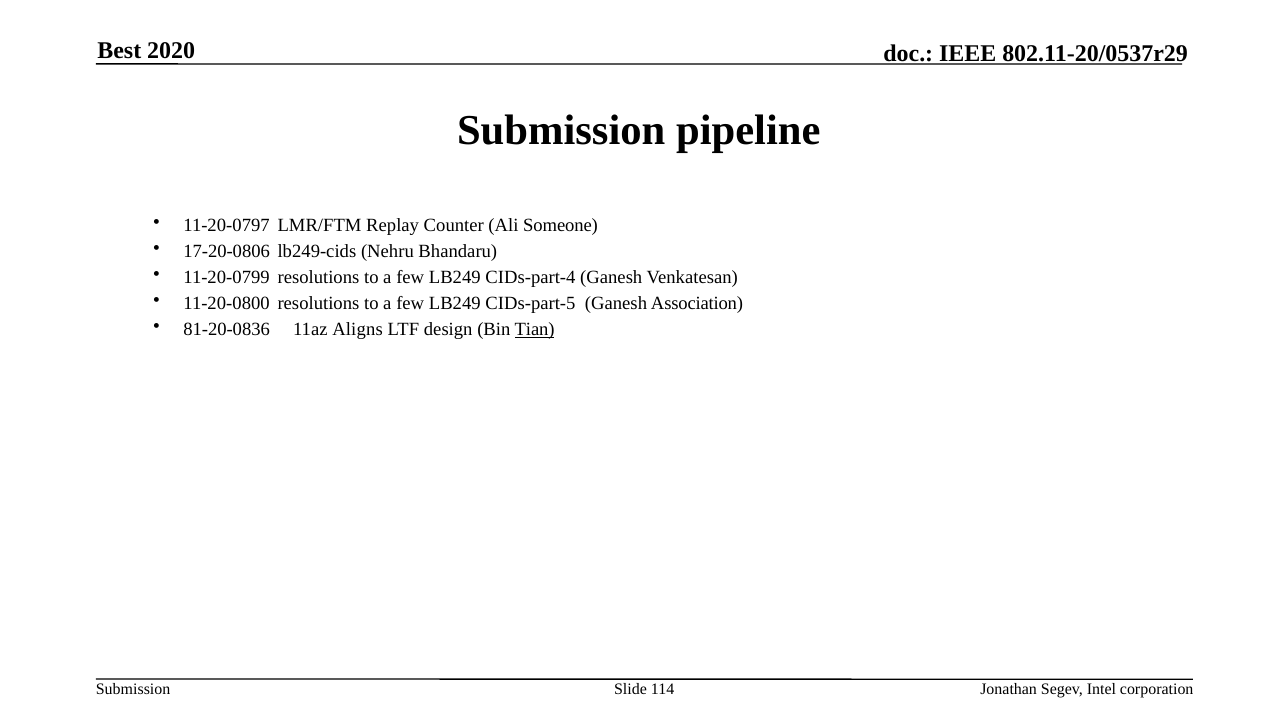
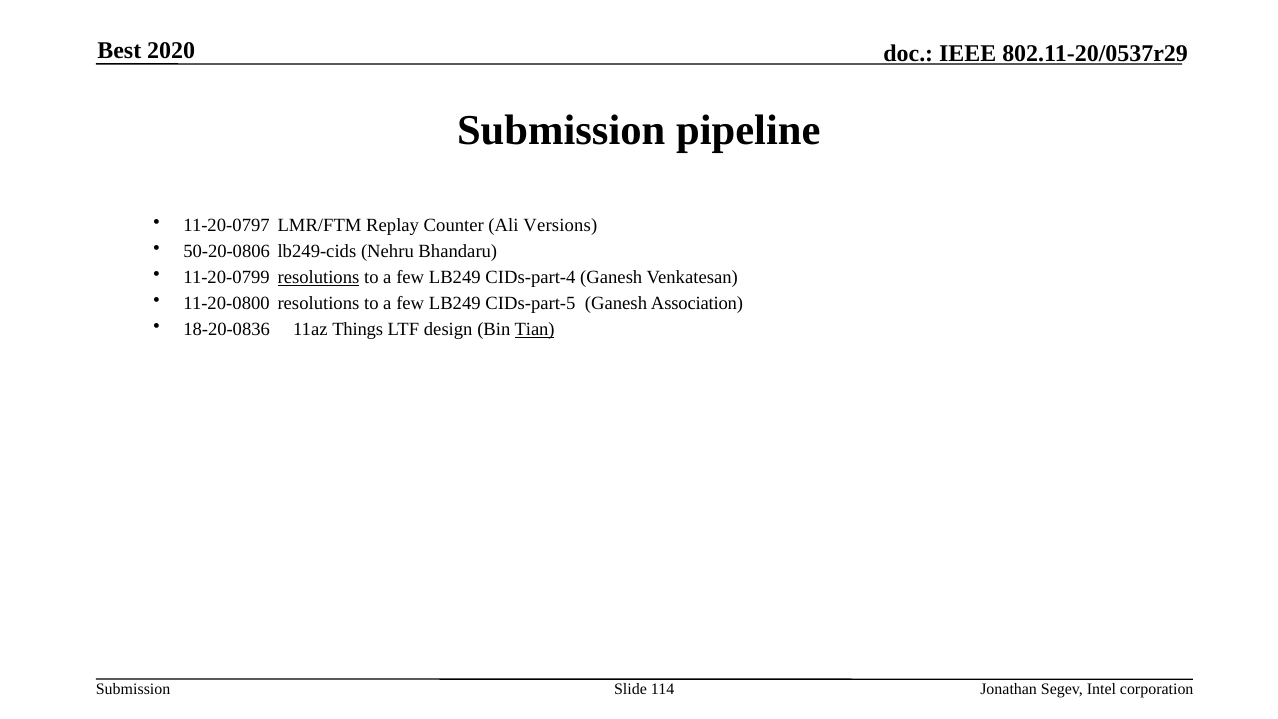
Someone: Someone -> Versions (560, 225)
17-20-0806: 17-20-0806 -> 50-20-0806 (227, 251)
resolutions underline: none -> present (318, 277)
81-20-0836: 81-20-0836 -> 18-20-0836 (227, 329)
Aligns: Aligns -> Things (358, 329)
